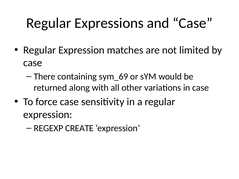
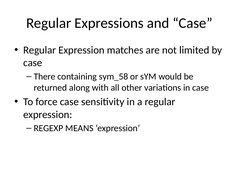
sym_69: sym_69 -> sym_58 (113, 77)
CREATE: CREATE -> MEANS (79, 128)
